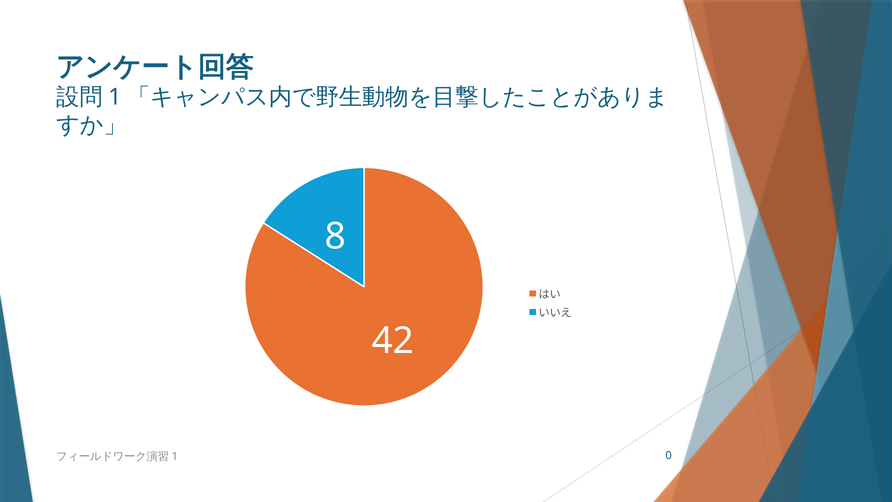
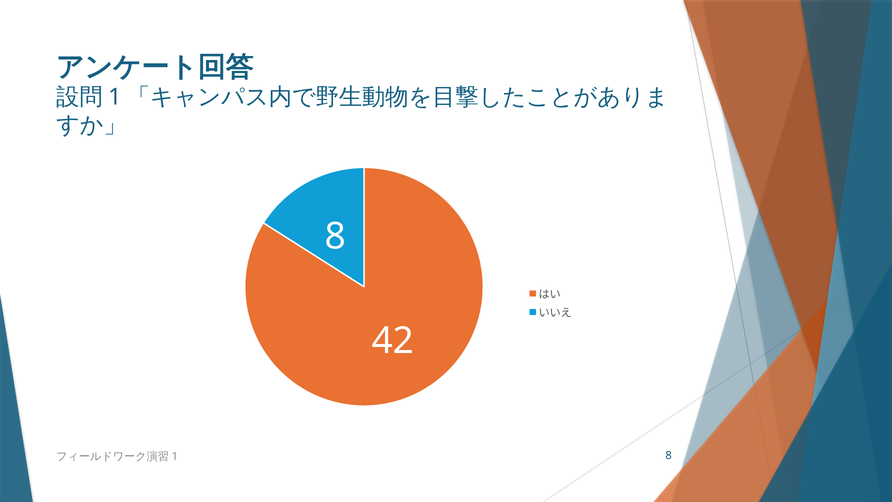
0: 0 -> 8 (669, 455)
